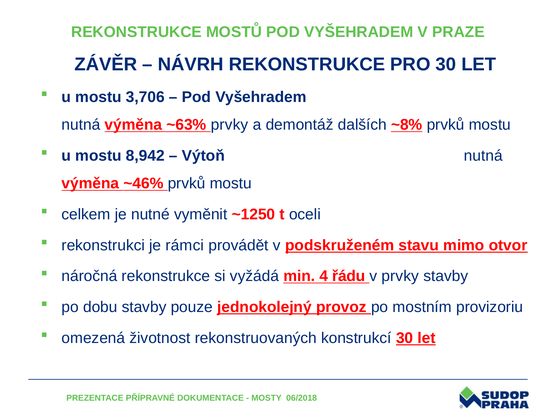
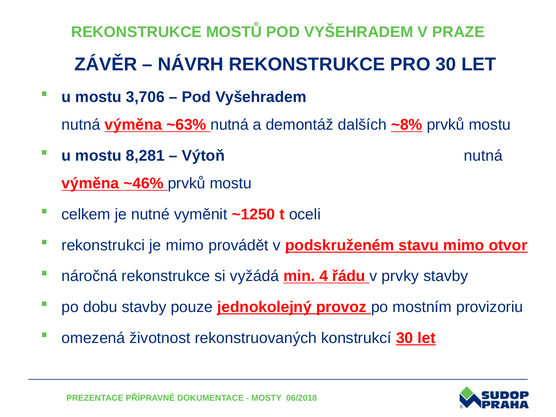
~63% prvky: prvky -> nutná (230, 125)
8,942: 8,942 -> 8,281 (145, 156)
je rámci: rámci -> mimo (185, 245)
